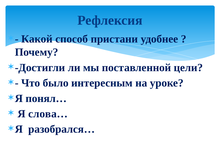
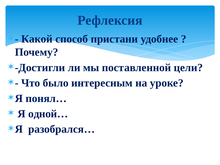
слова…: слова… -> одной… (48, 114)
